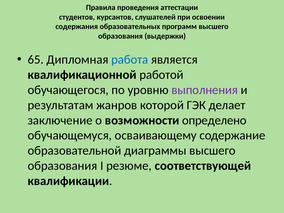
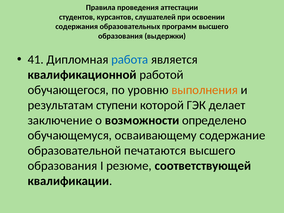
65: 65 -> 41 (36, 60)
выполнения colour: purple -> orange (205, 90)
жанров: жанров -> ступени (117, 105)
диаграммы: диаграммы -> печатаются (155, 151)
